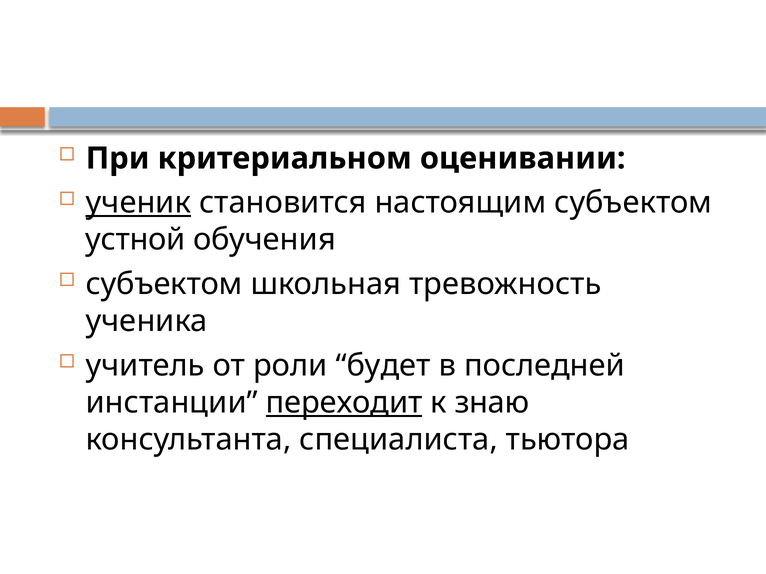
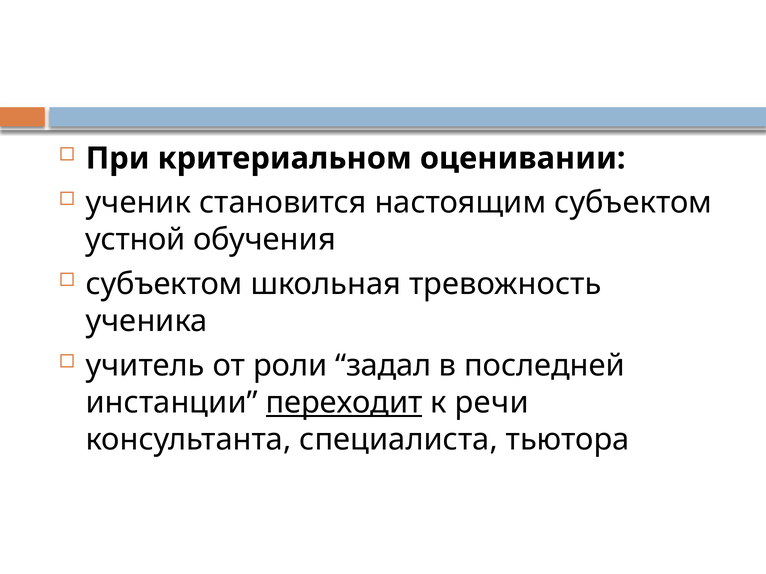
ученик underline: present -> none (138, 203)
будет: будет -> задал (383, 366)
знаю: знаю -> речи (492, 403)
